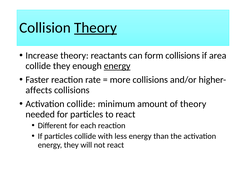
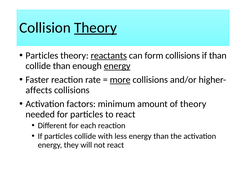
Increase: Increase -> Particles (42, 55)
reactants underline: none -> present (109, 55)
if area: area -> than (218, 55)
collide they: they -> than (62, 66)
more underline: none -> present (120, 80)
Activation collide: collide -> factors (81, 104)
